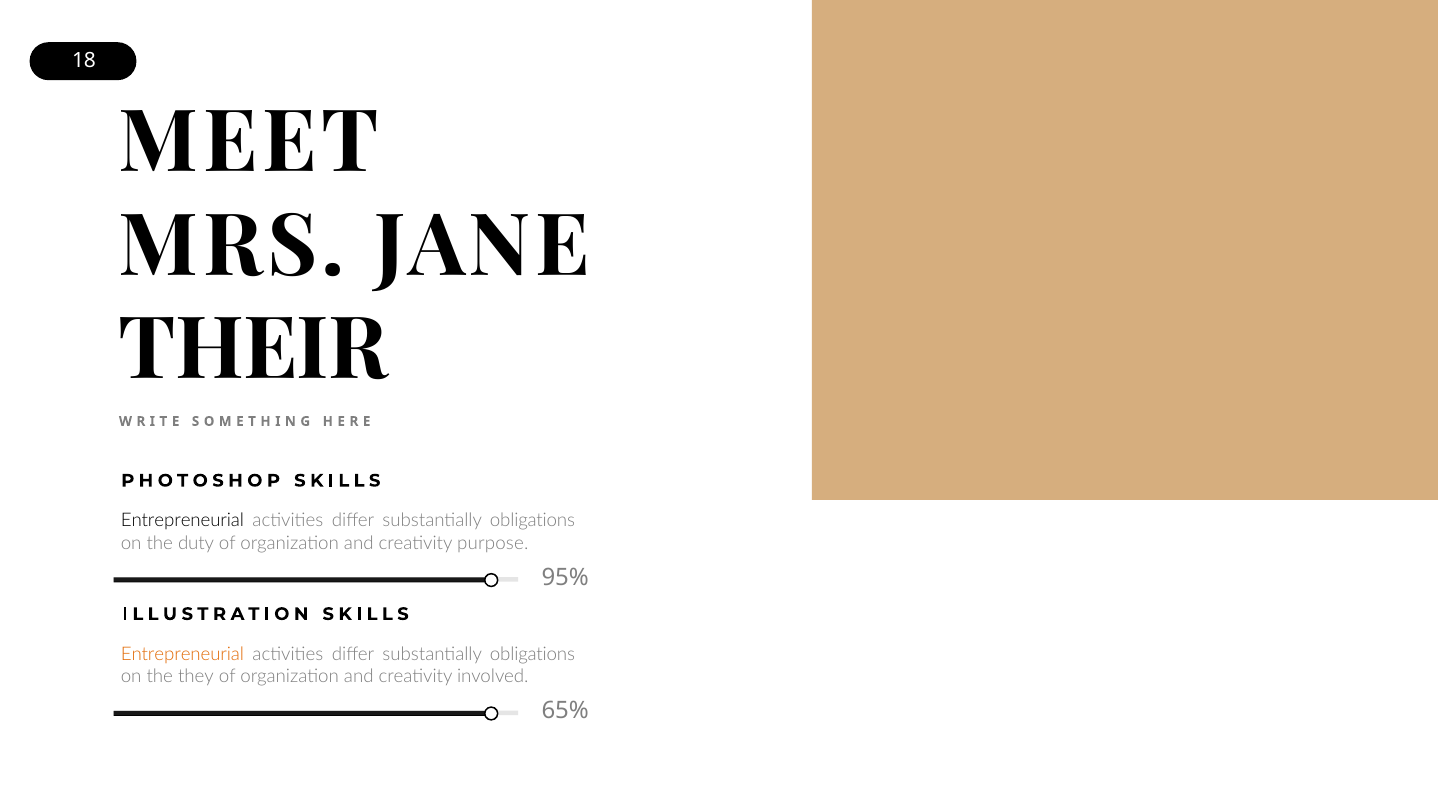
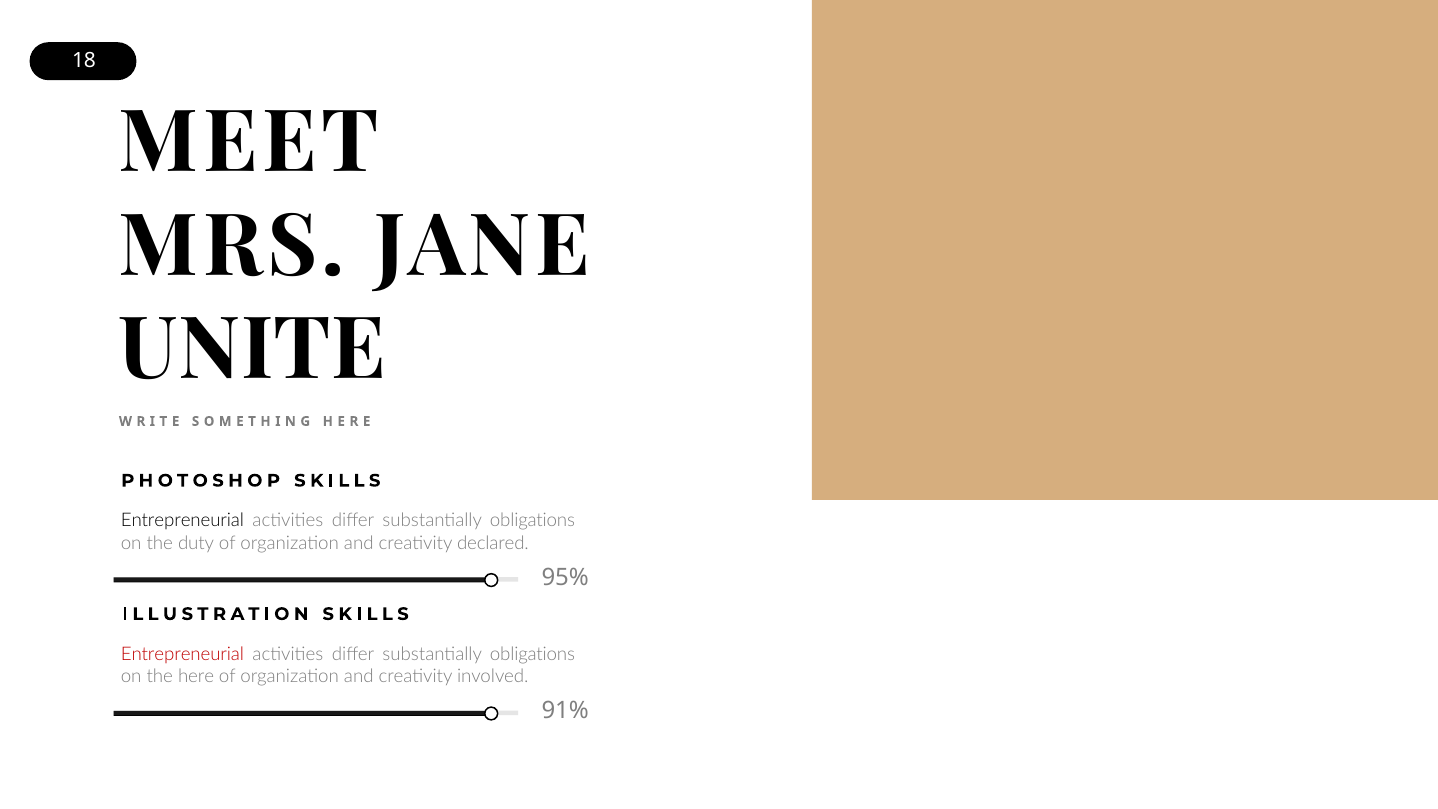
THEIR: THEIR -> UNITE (253, 350)
purpose: purpose -> declared (493, 543)
Entrepreneurial colour: orange -> red (182, 654)
they: they -> here (196, 677)
65%: 65% -> 91% (565, 711)
